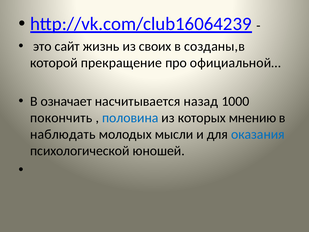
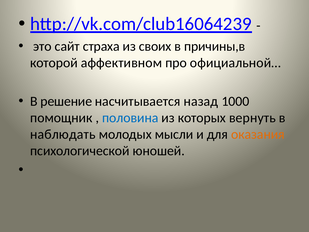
жизнь: жизнь -> страха (101, 46)
созданы,в: созданы,в -> причины,в (215, 46)
прекращение: прекращение -> аффективном (121, 63)
означает: означает -> решение (66, 101)
покончить: покончить -> помощник (61, 118)
мнению: мнению -> вернуть (252, 118)
оказания colour: blue -> orange (258, 134)
